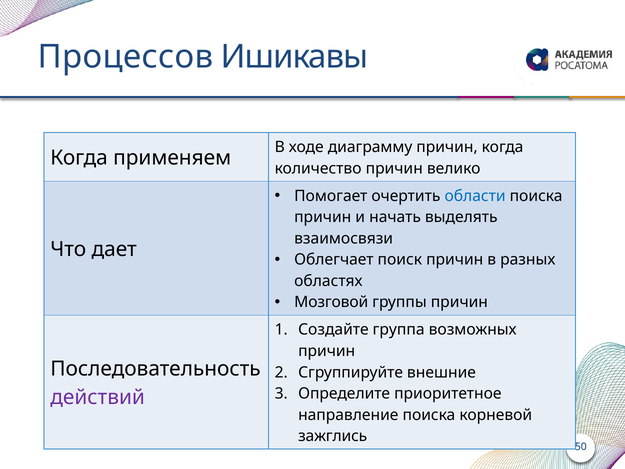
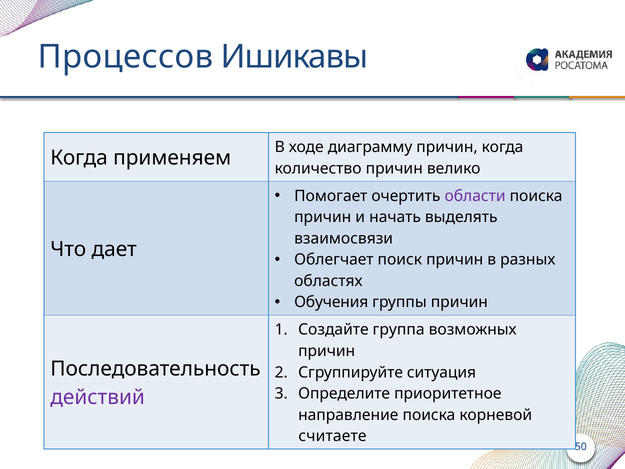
области colour: blue -> purple (475, 196)
Мозговой: Мозговой -> Обучения (331, 302)
внешние: внешние -> ситуация (442, 372)
зажглись: зажглись -> считаете (333, 436)
